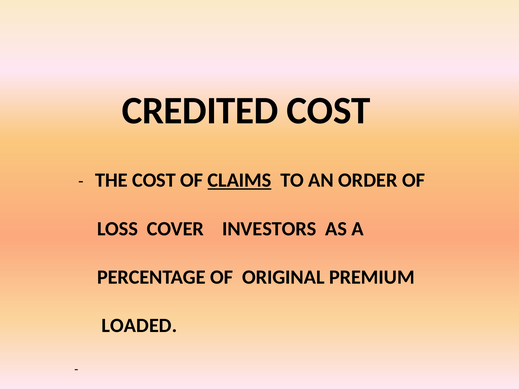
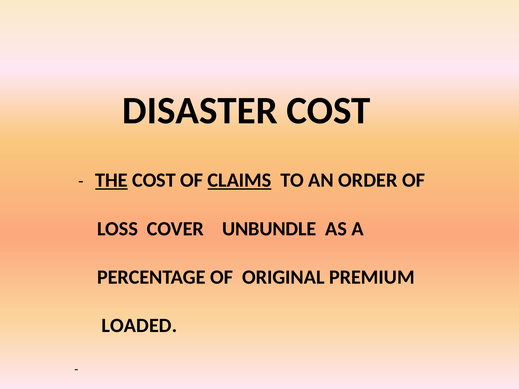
CREDITED: CREDITED -> DISASTER (200, 111)
THE underline: none -> present (111, 180)
INVESTORS: INVESTORS -> UNBUNDLE (269, 229)
